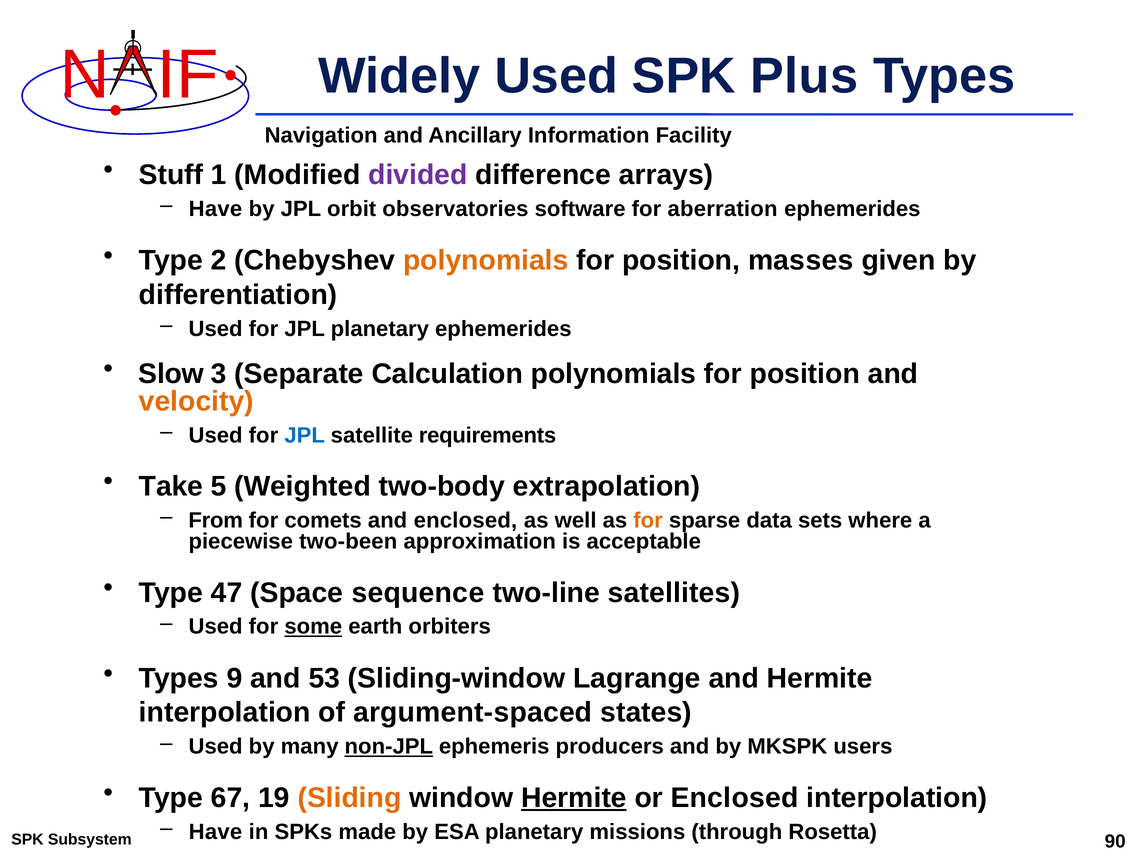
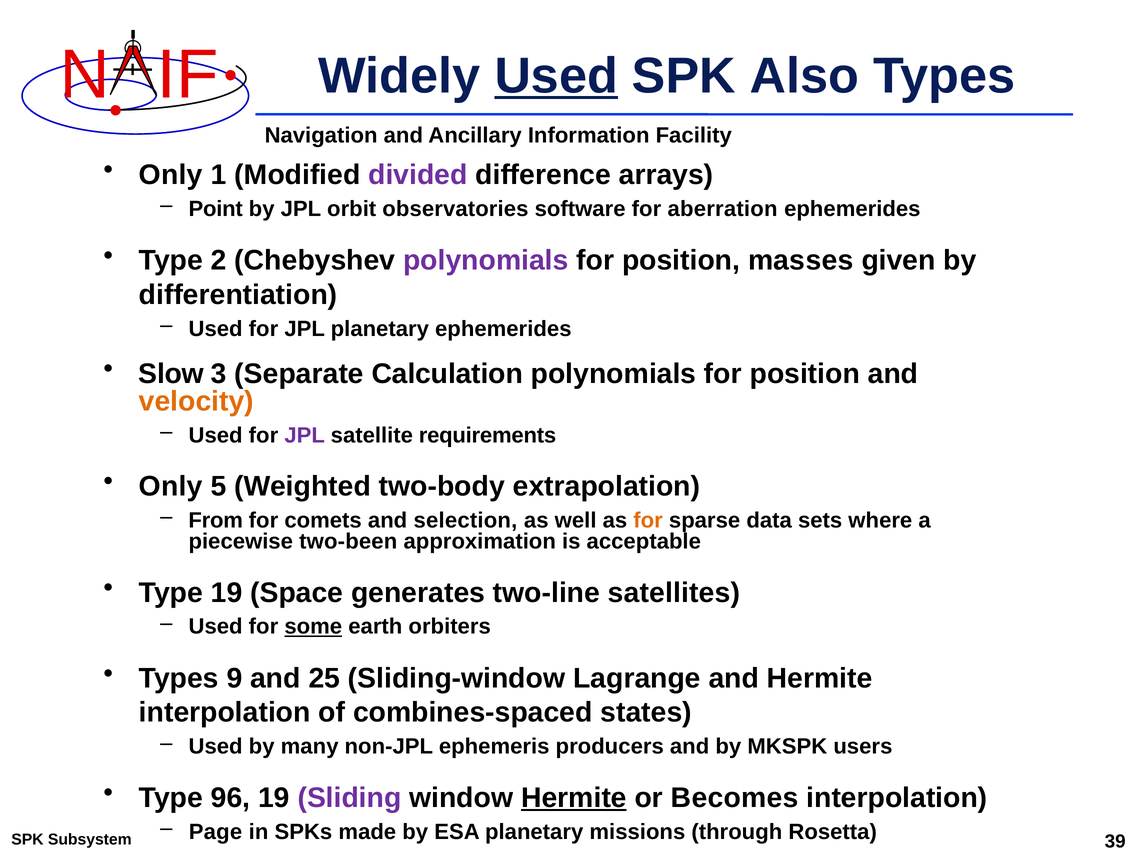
Used underline: none -> present (556, 76)
Plus: Plus -> Also (804, 76)
Stuff: Stuff -> Only (171, 175)
Have: Have -> Point (216, 209)
polynomials colour: orange -> purple (486, 261)
JPL colour: blue -> purple (305, 435)
Take: Take -> Only (171, 486)
and enclosed: enclosed -> selection (465, 520)
Type 47: 47 -> 19 (227, 593)
sequence: sequence -> generates (418, 593)
53: 53 -> 25 (324, 679)
argument-spaced: argument-spaced -> combines-spaced (473, 713)
non-JPL underline: present -> none (389, 747)
67: 67 -> 96 (231, 798)
Sliding colour: orange -> purple (349, 798)
or Enclosed: Enclosed -> Becomes (735, 798)
Have: Have -> Page (215, 832)
90: 90 -> 39 (1115, 842)
